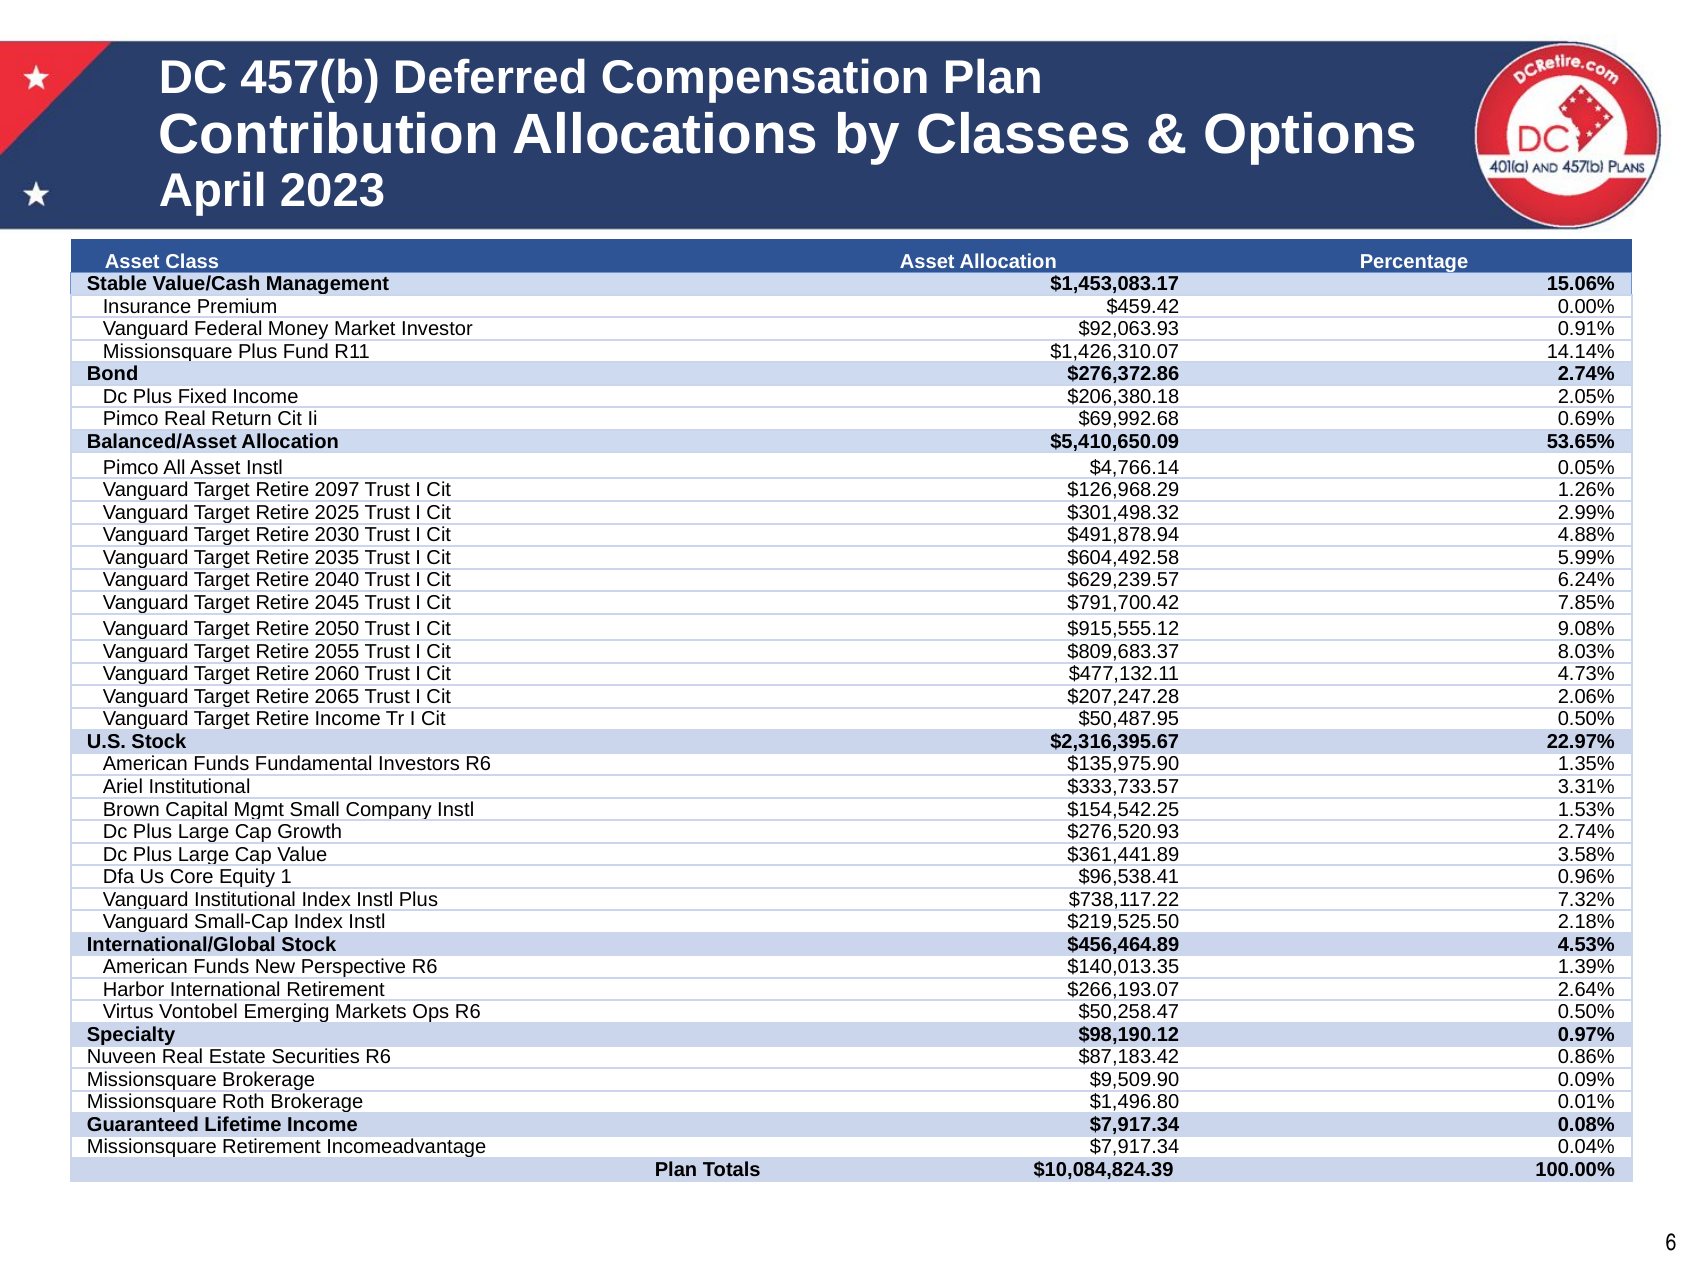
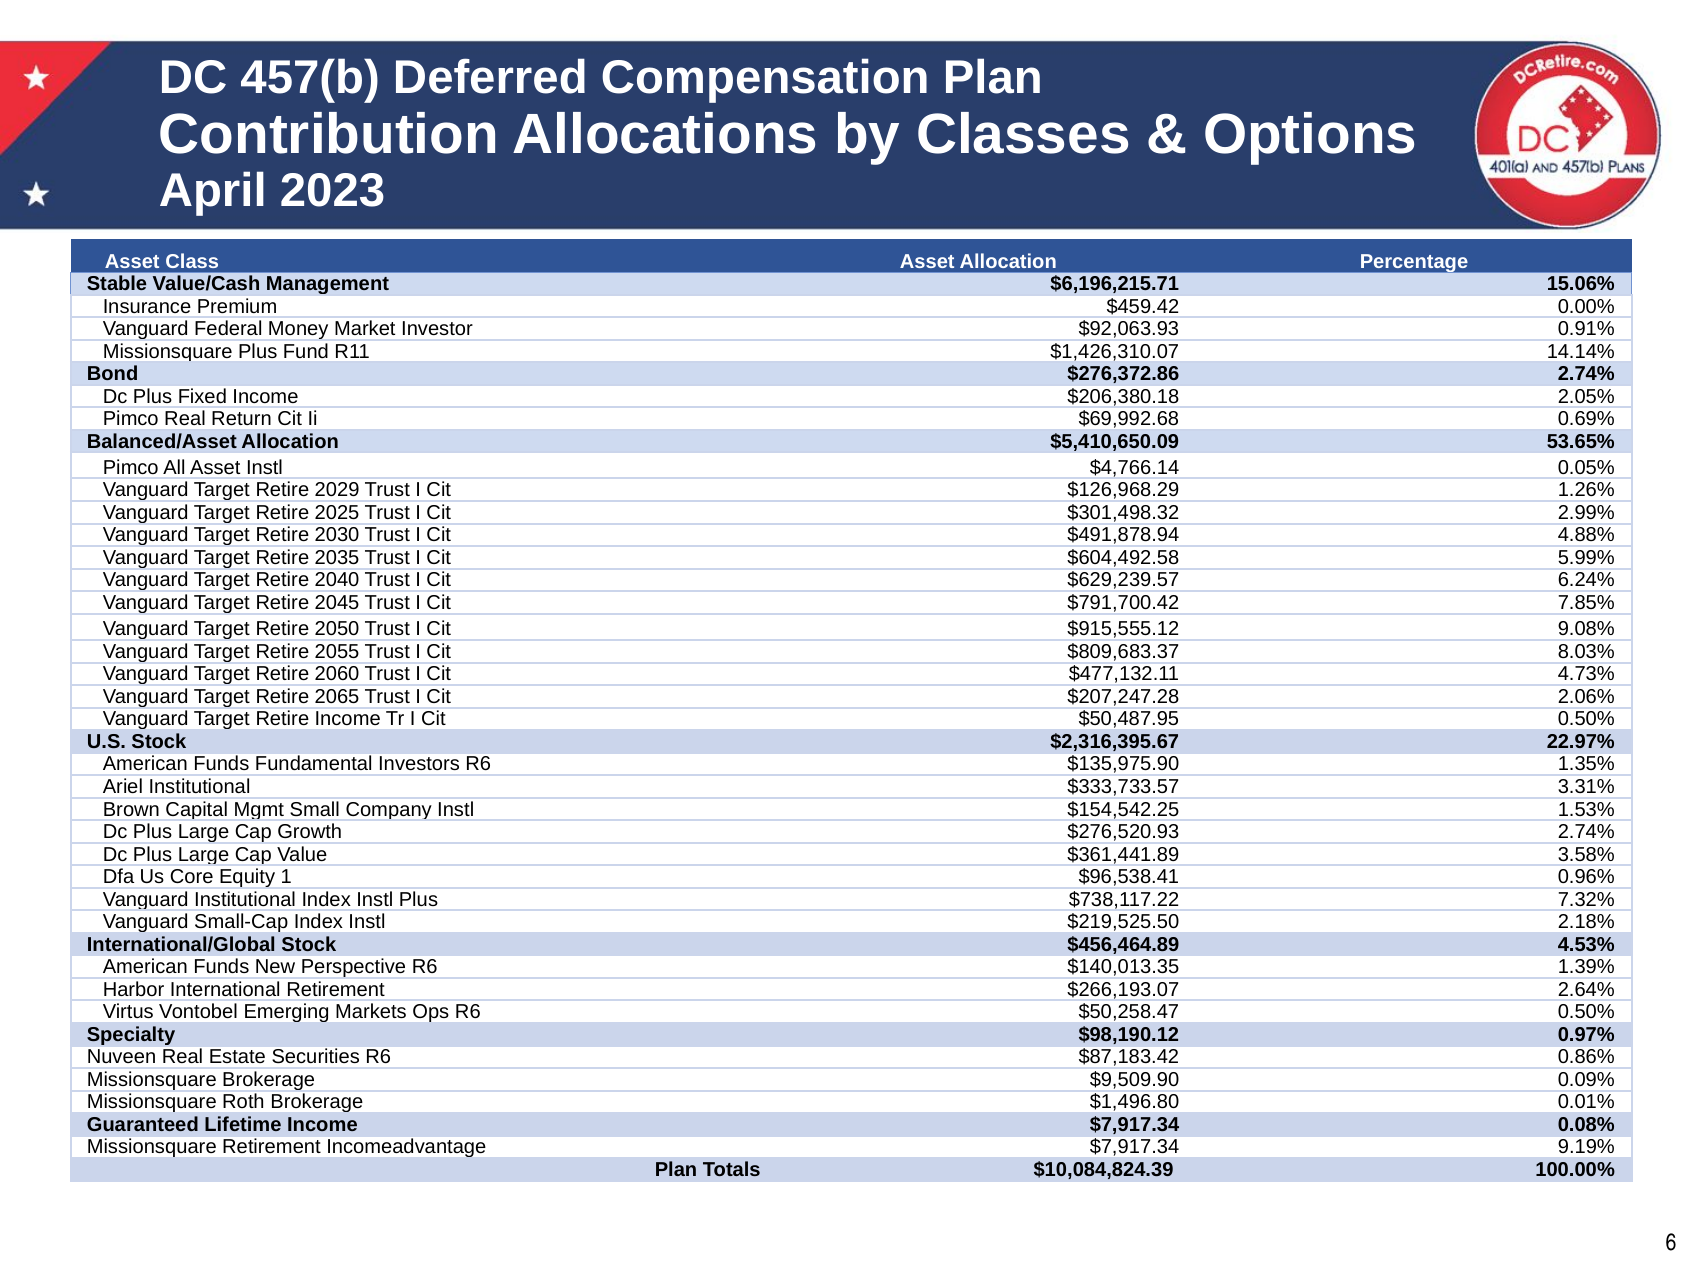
$1,453,083.17: $1,453,083.17 -> $6,196,215.71 (1115, 284)
2097: 2097 -> 2029 (337, 490)
0.04%: 0.04% -> 9.19% (1586, 1147)
